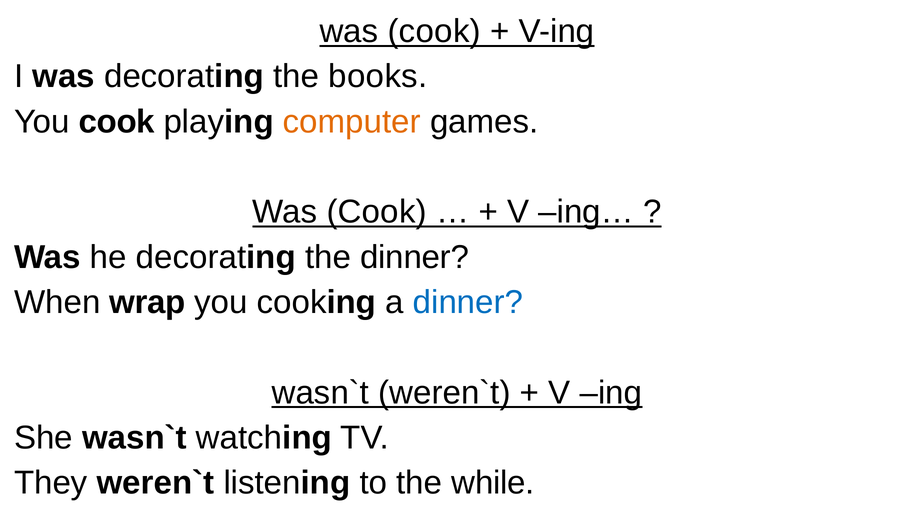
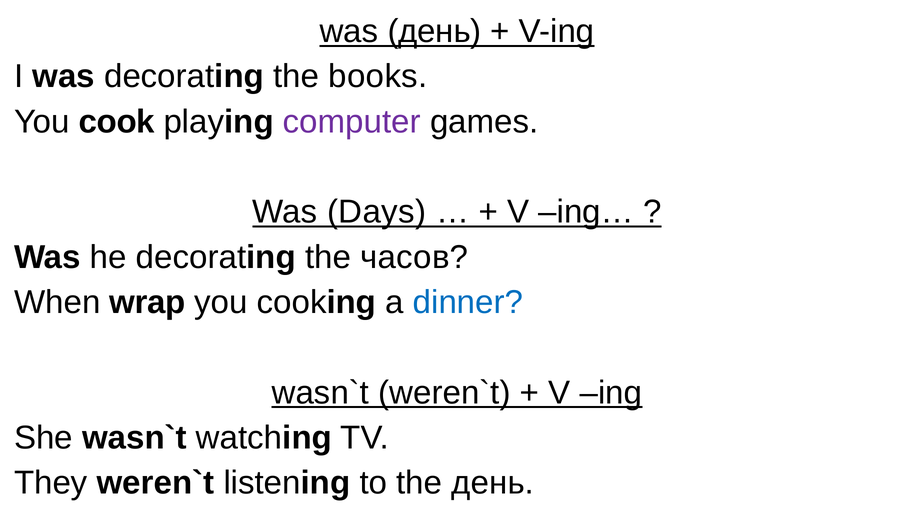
cook: cook -> день (435, 31)
computer colour: orange -> purple (352, 122)
Cook: Cook -> Days (377, 212)
the dinner: dinner -> часов (414, 257)
the while: while -> день (493, 483)
